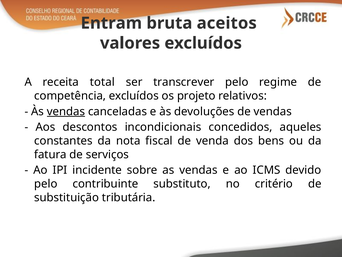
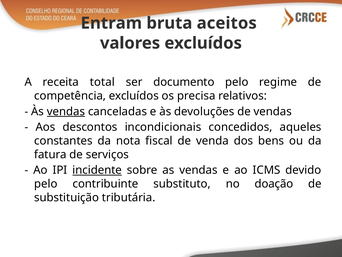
transcrever: transcrever -> documento (184, 82)
projeto: projeto -> precisa (196, 96)
incidente underline: none -> present (97, 170)
critério: critério -> doação (274, 183)
